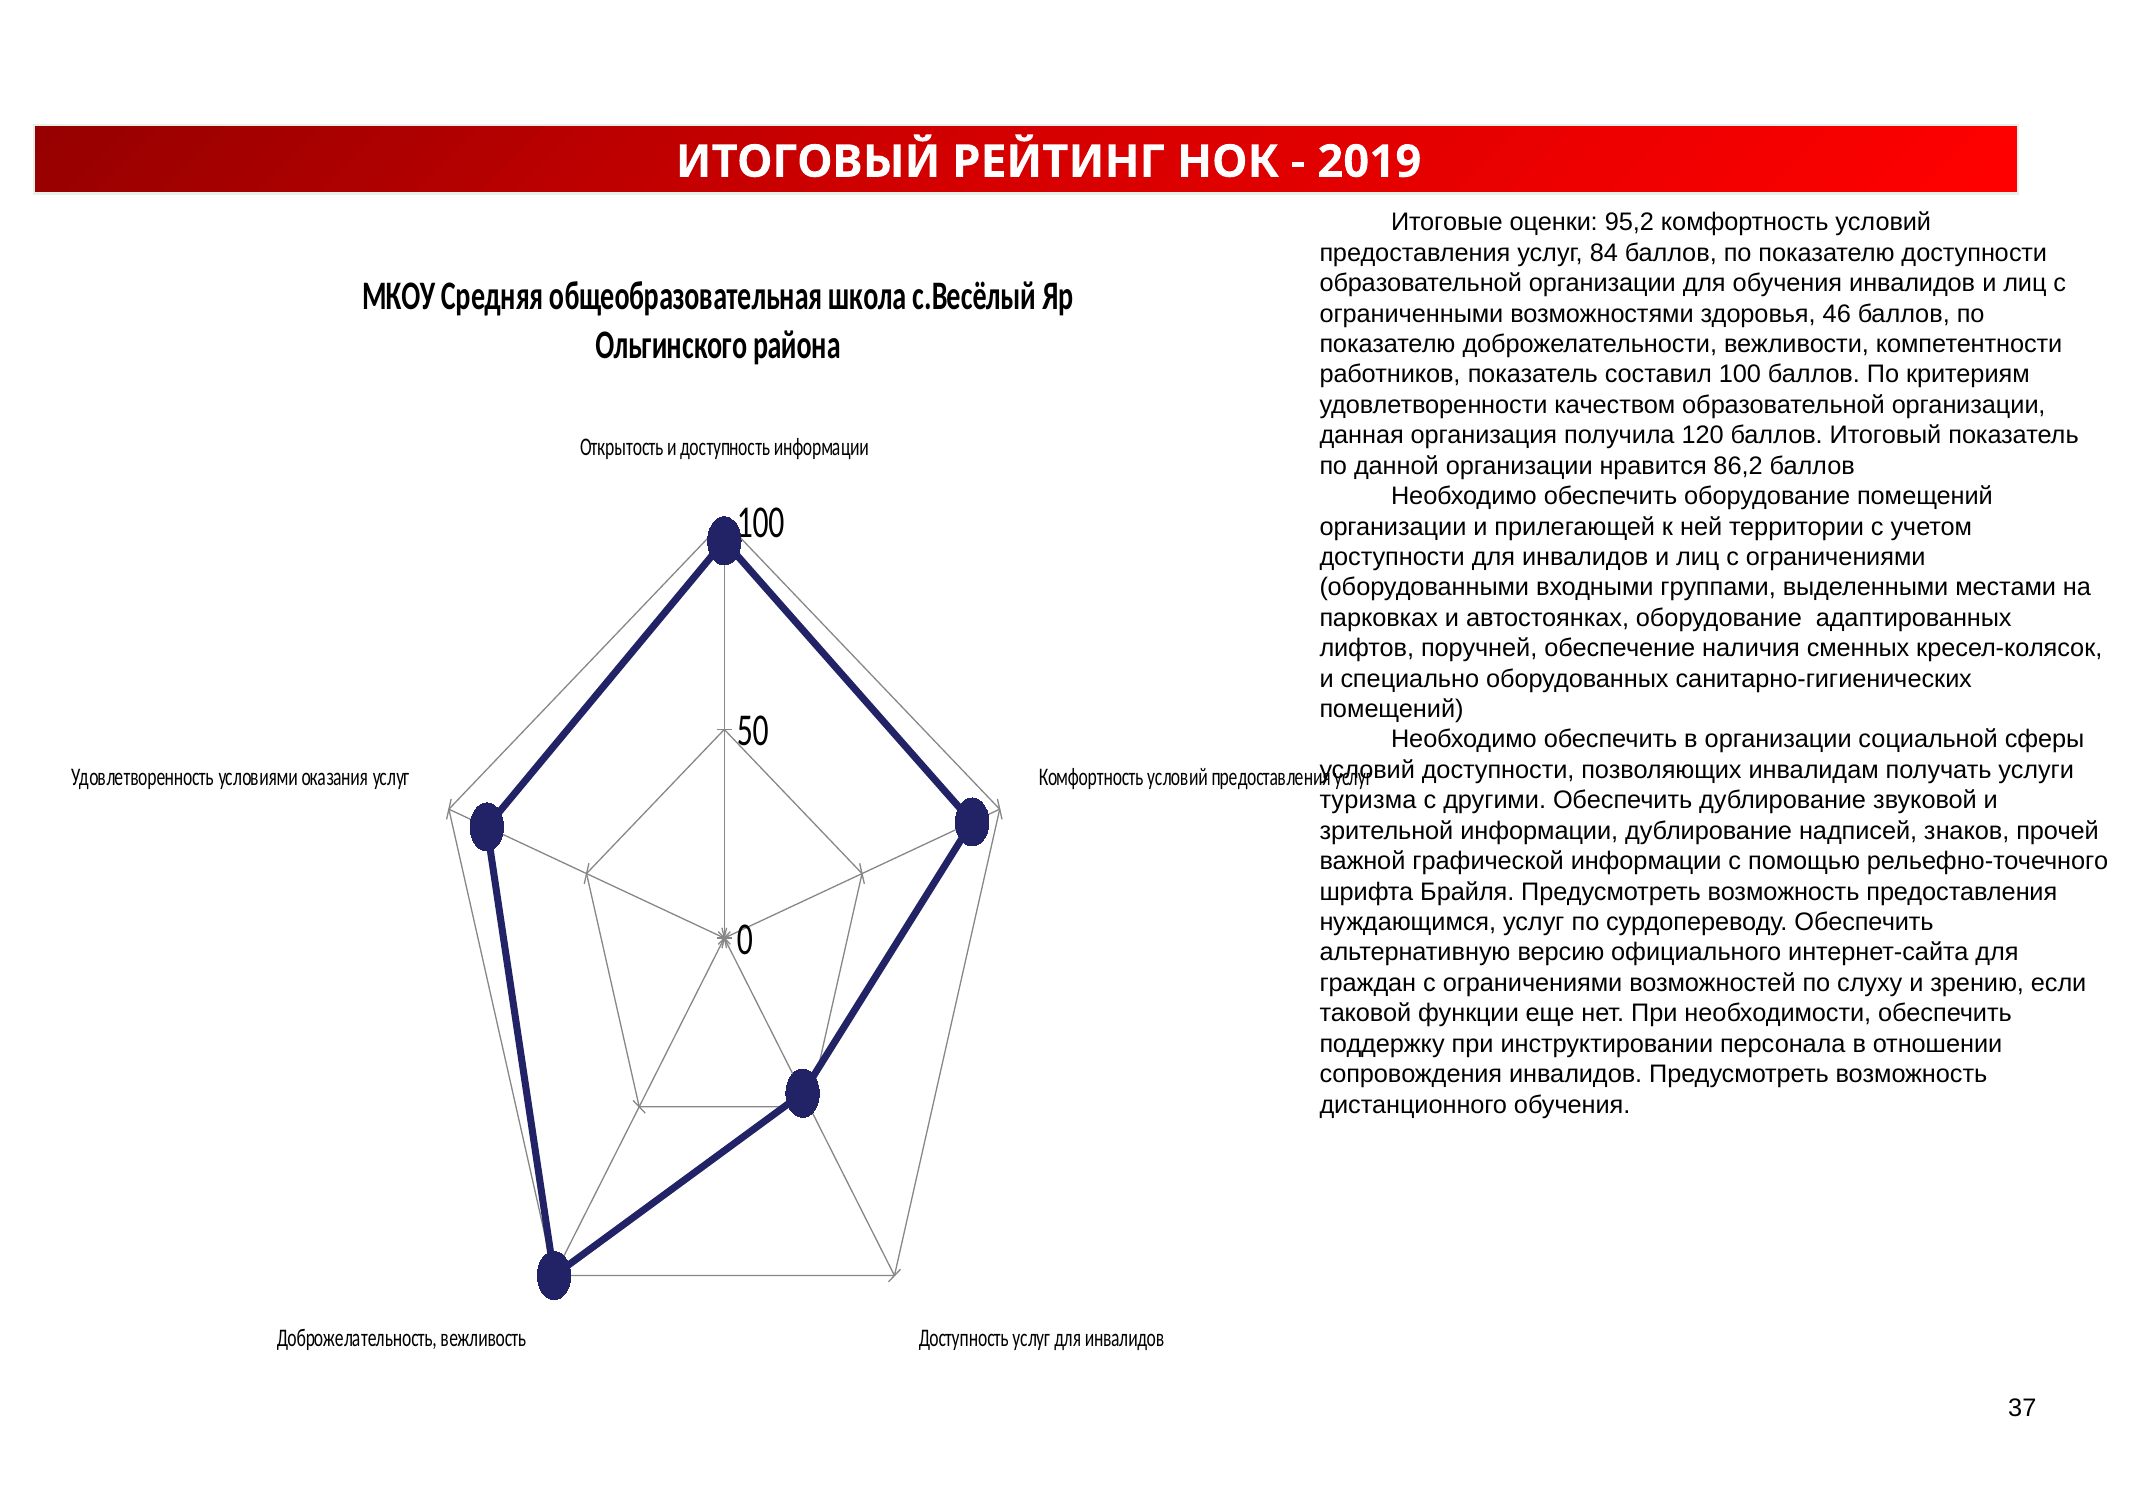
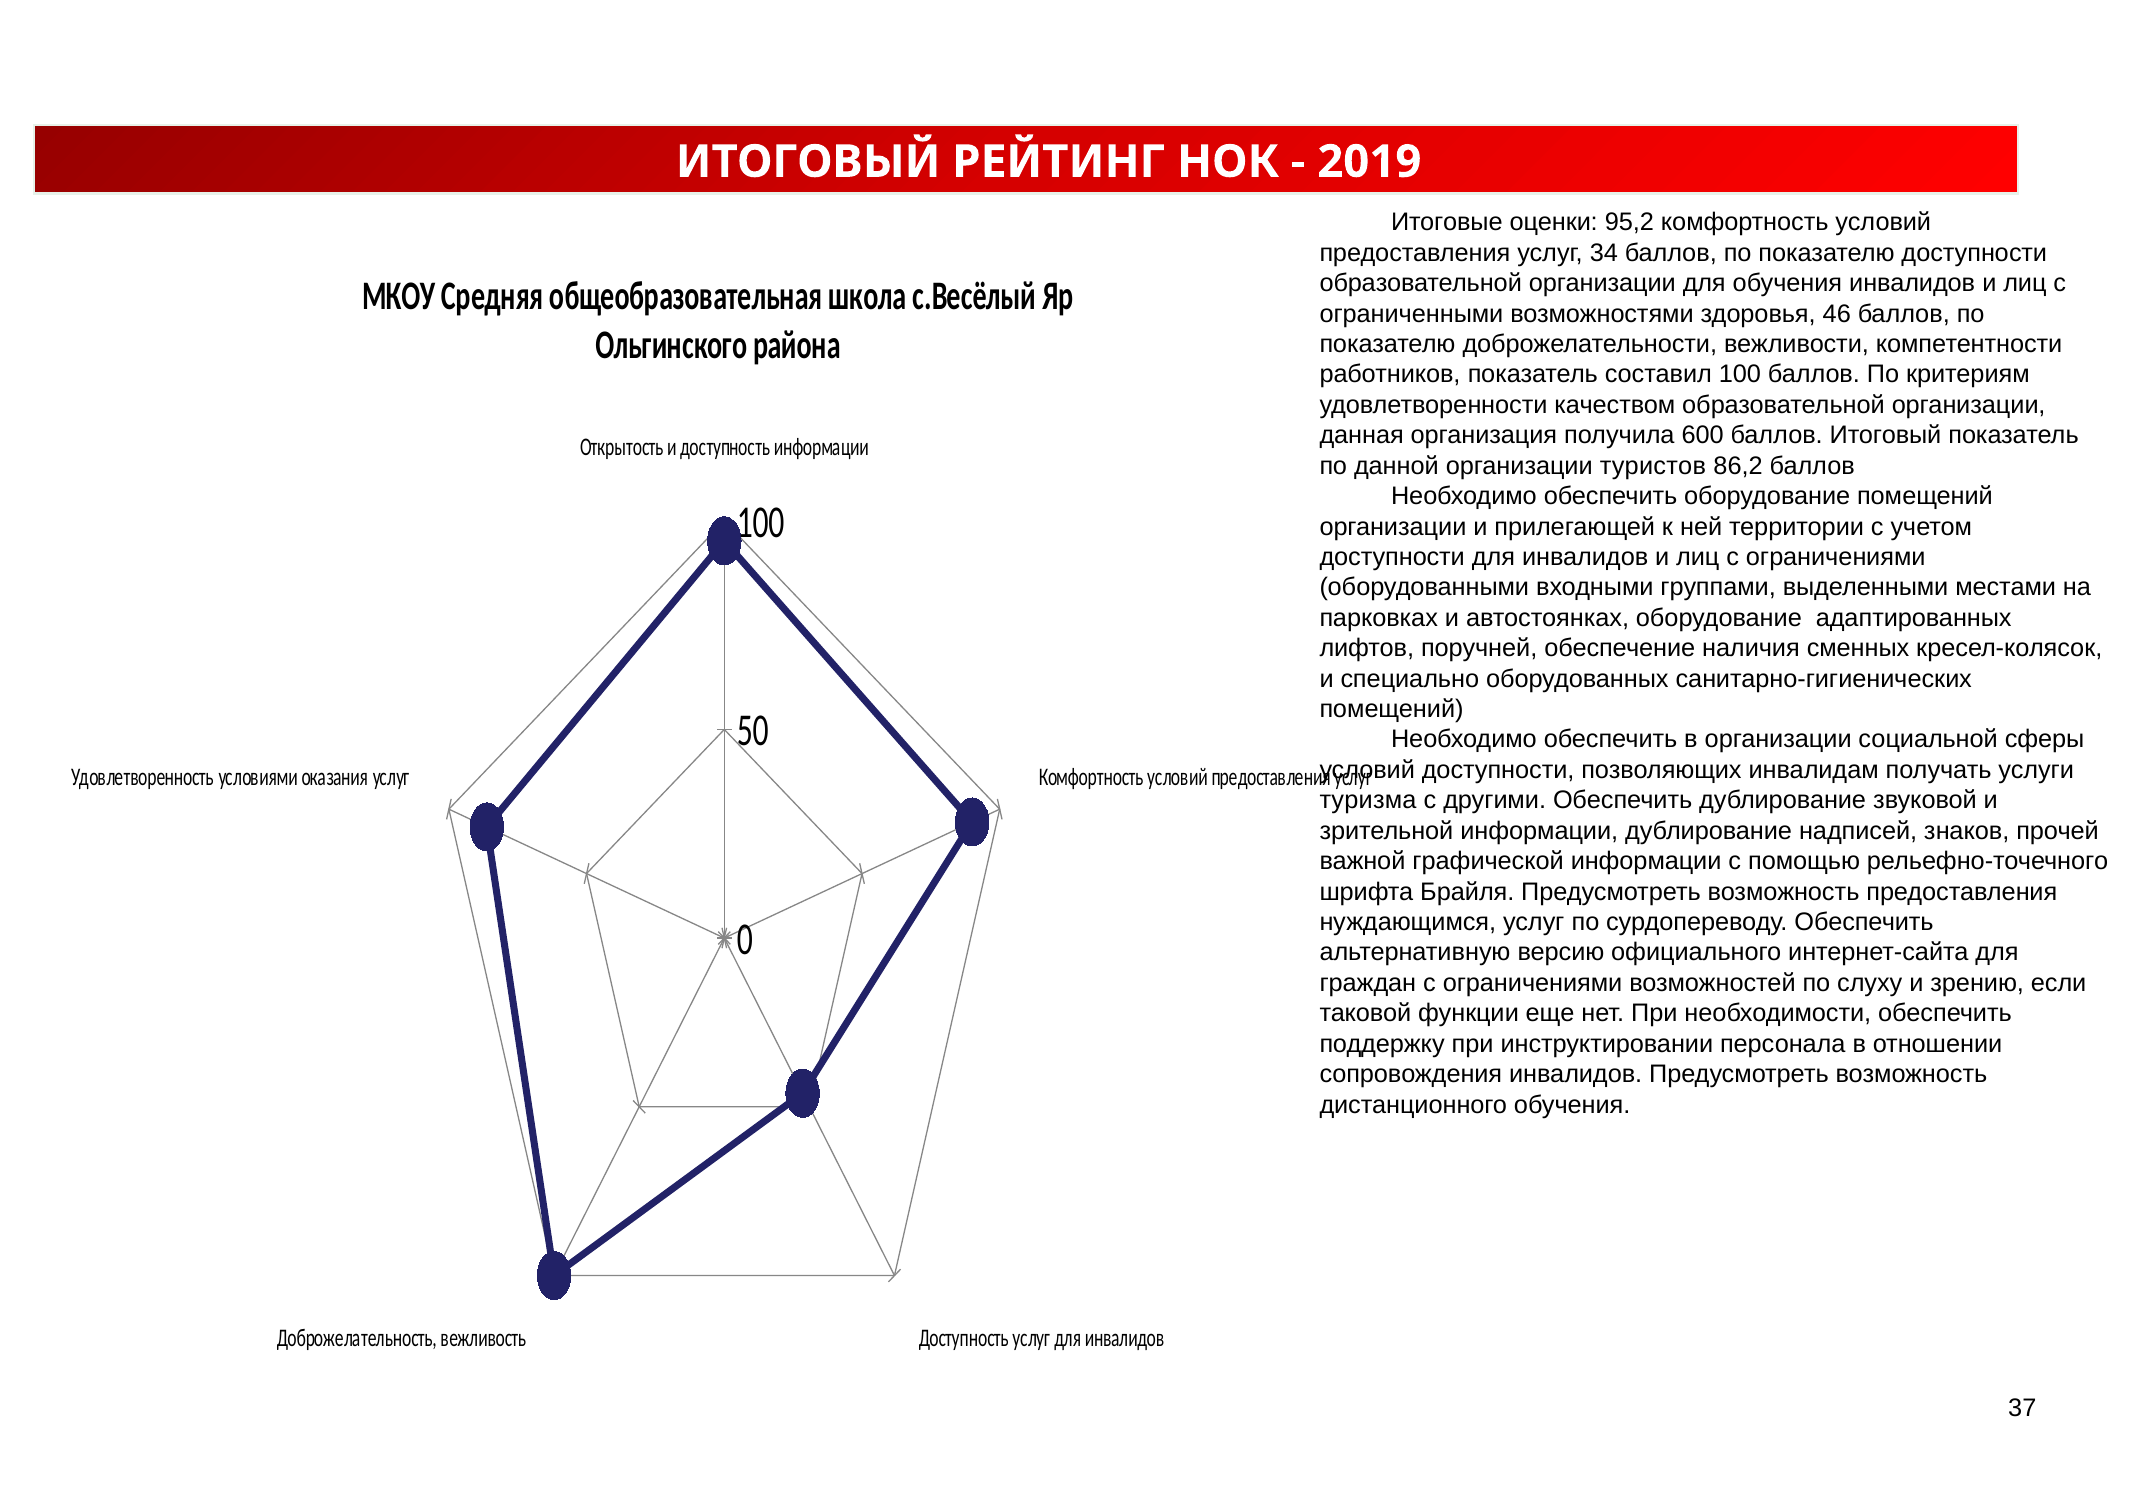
84: 84 -> 34 (1604, 253)
120: 120 -> 600 (1703, 435)
нравится: нравится -> туристов (1653, 466)
